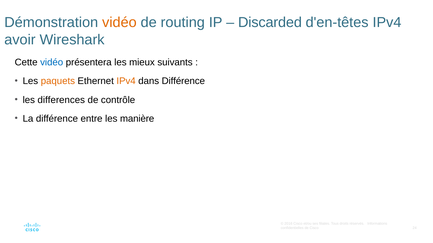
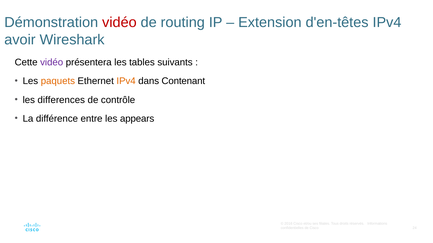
vidéo colour: orange -> red (119, 23)
Discarded: Discarded -> Extension (270, 23)
vidéo colour: blue -> purple (52, 63)
mieux: mieux -> tables (142, 63)
dans Différence: Différence -> Contenant (183, 81)
manière: manière -> appears (137, 119)
